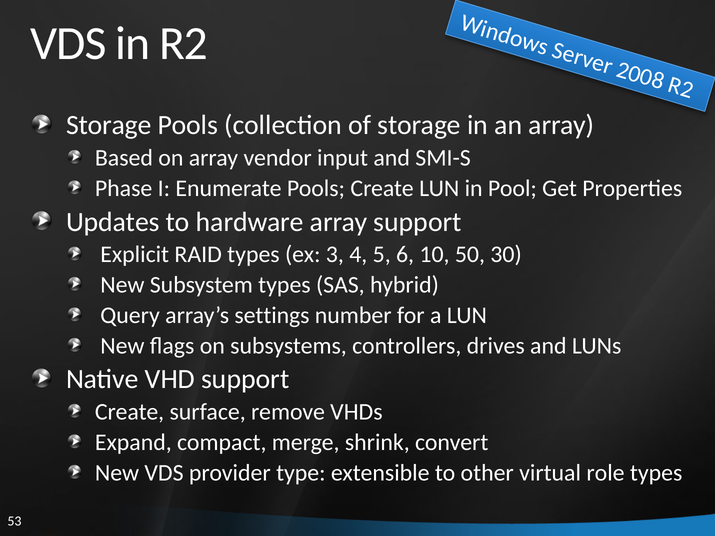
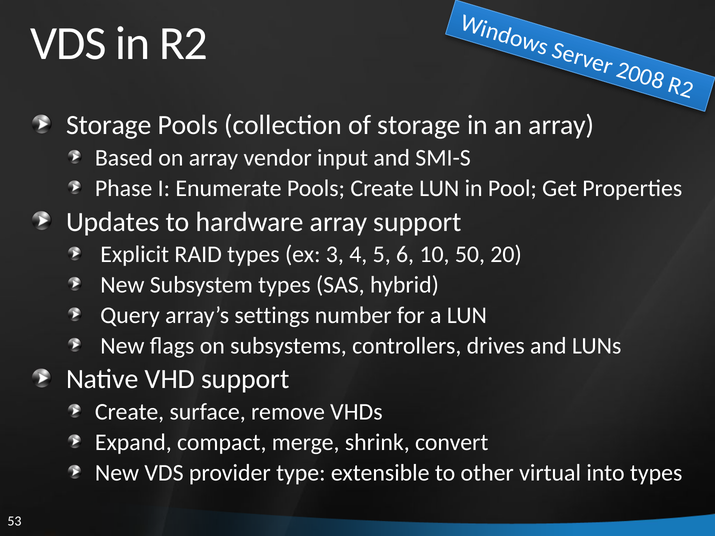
30: 30 -> 20 (506, 255)
role: role -> into (606, 473)
